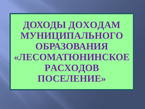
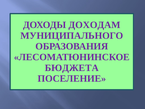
РАСХОДОВ: РАСХОДОВ -> БЮДЖЕТА (72, 68)
